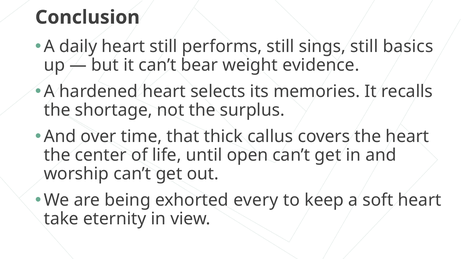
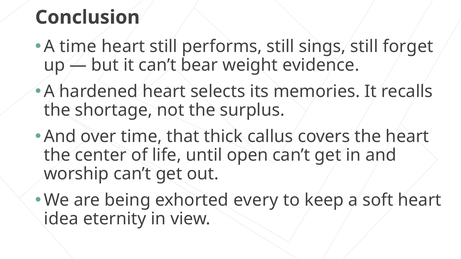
A daily: daily -> time (78, 47)
basics: basics -> forget (408, 47)
take: take -> idea (61, 219)
